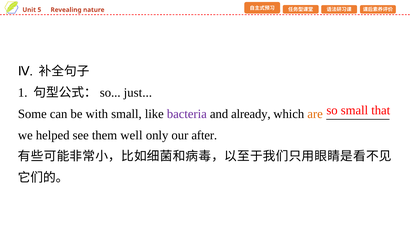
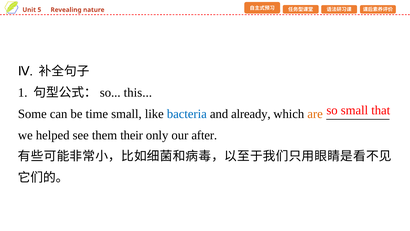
just: just -> this (138, 92)
with: with -> time (97, 114)
bacteria colour: purple -> blue (187, 114)
well: well -> their (132, 135)
